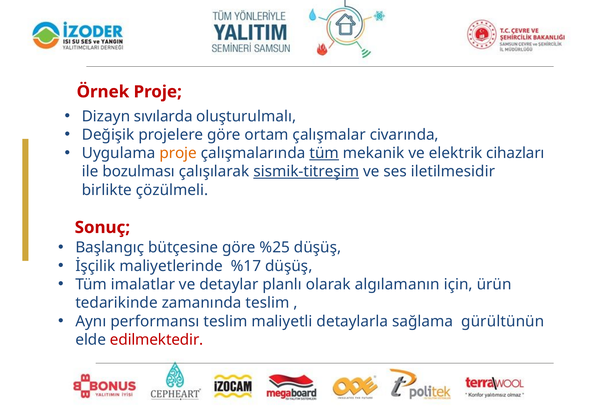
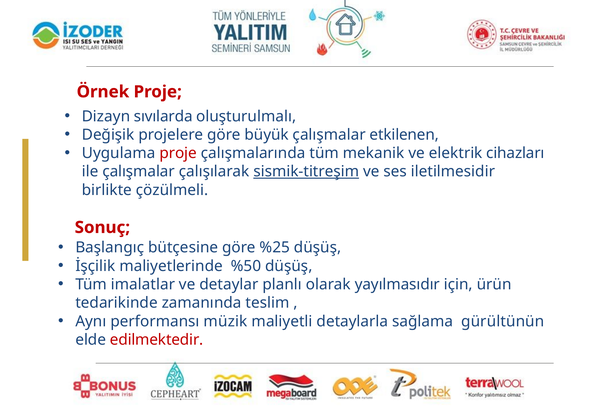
ortam: ortam -> büyük (267, 135)
civarında: civarında -> etkilenen (404, 135)
proje colour: orange -> red (178, 153)
tüm underline: present -> none (324, 153)
ile bozulması: bozulması -> çalışmalar (139, 172)
%17: %17 -> %50 (246, 266)
algılamanın: algılamanın -> yayılmasıdır (397, 285)
performansı teslim: teslim -> müzik (226, 321)
